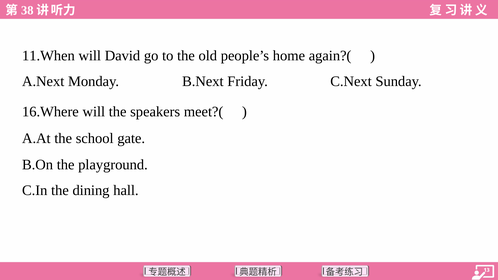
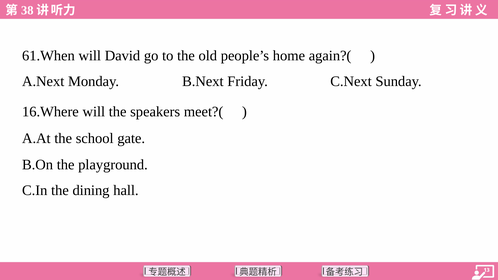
11.When: 11.When -> 61.When (48, 56)
